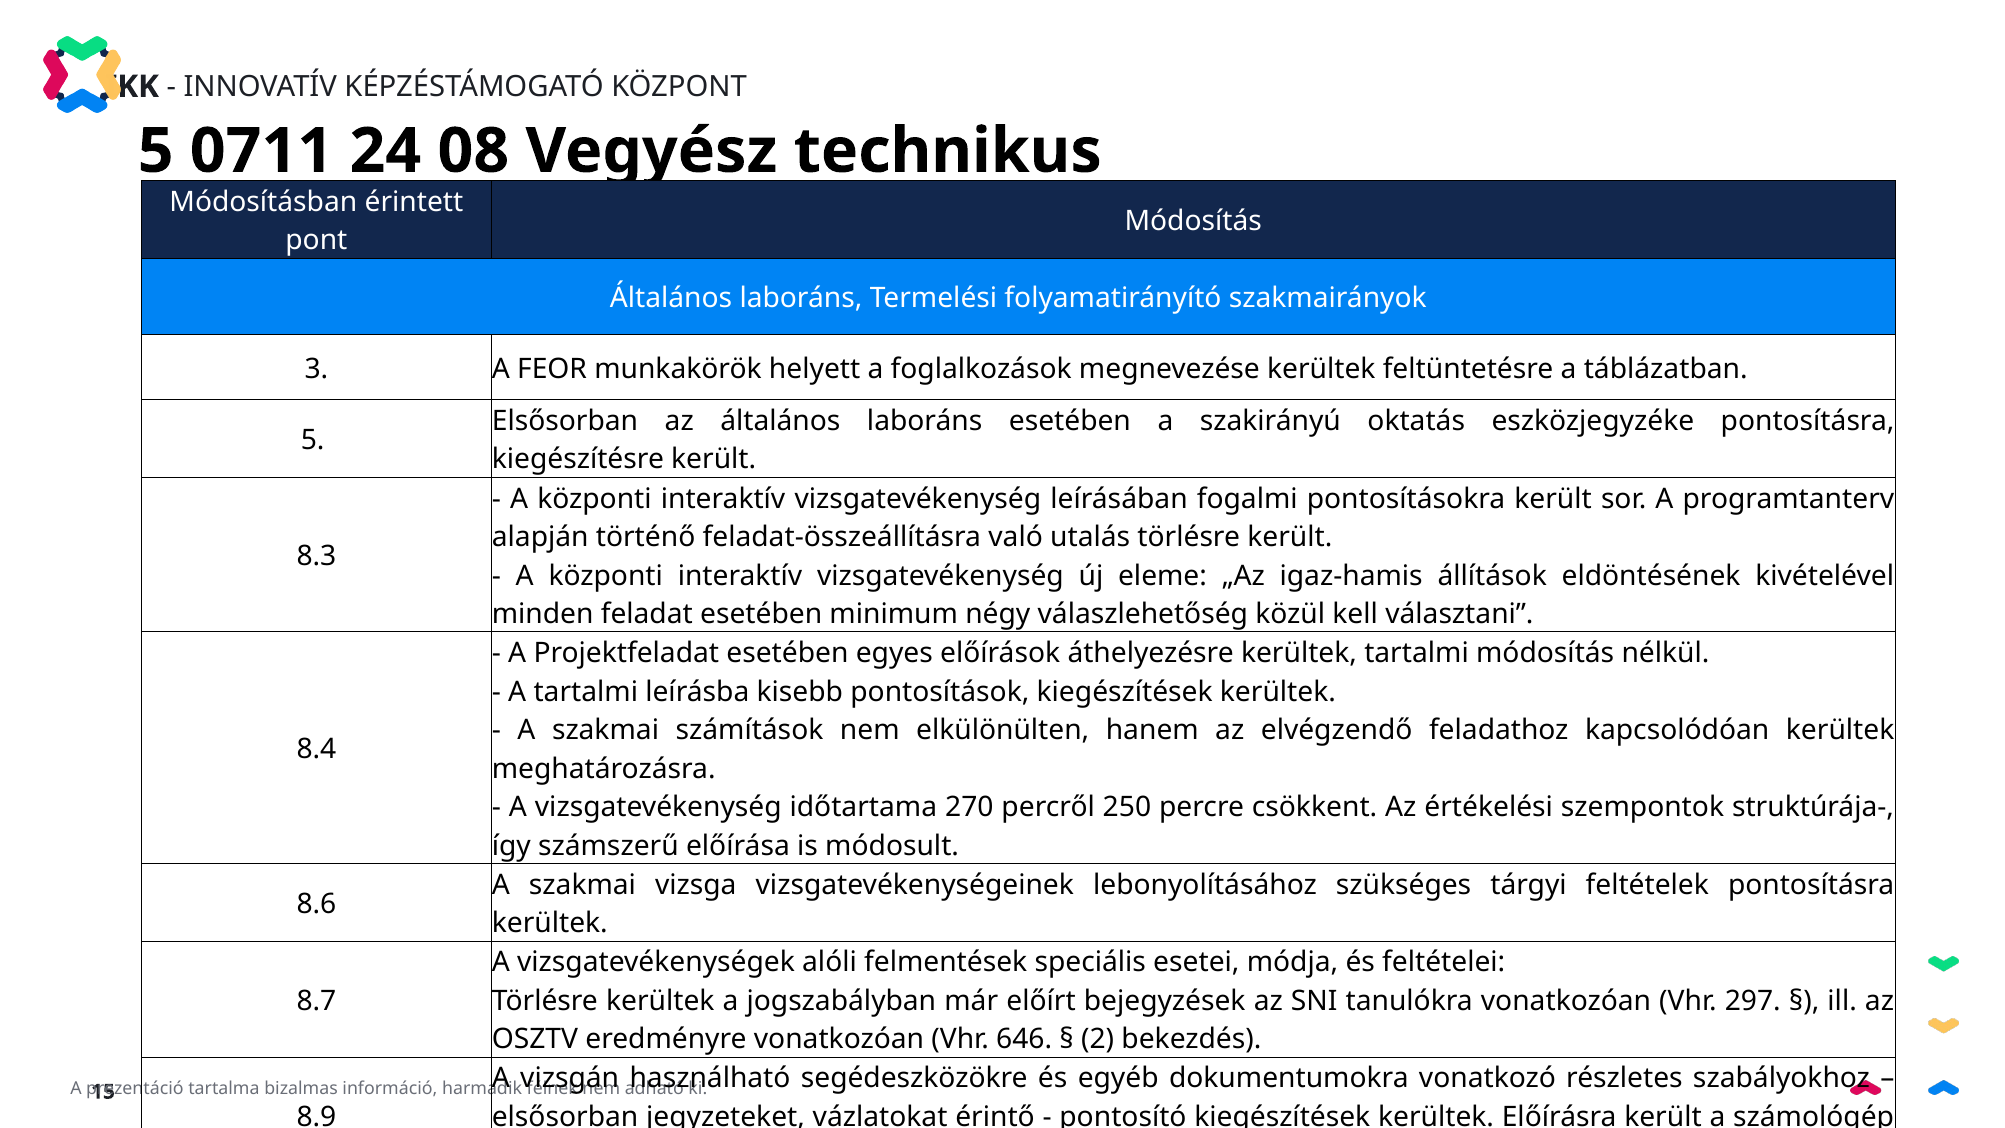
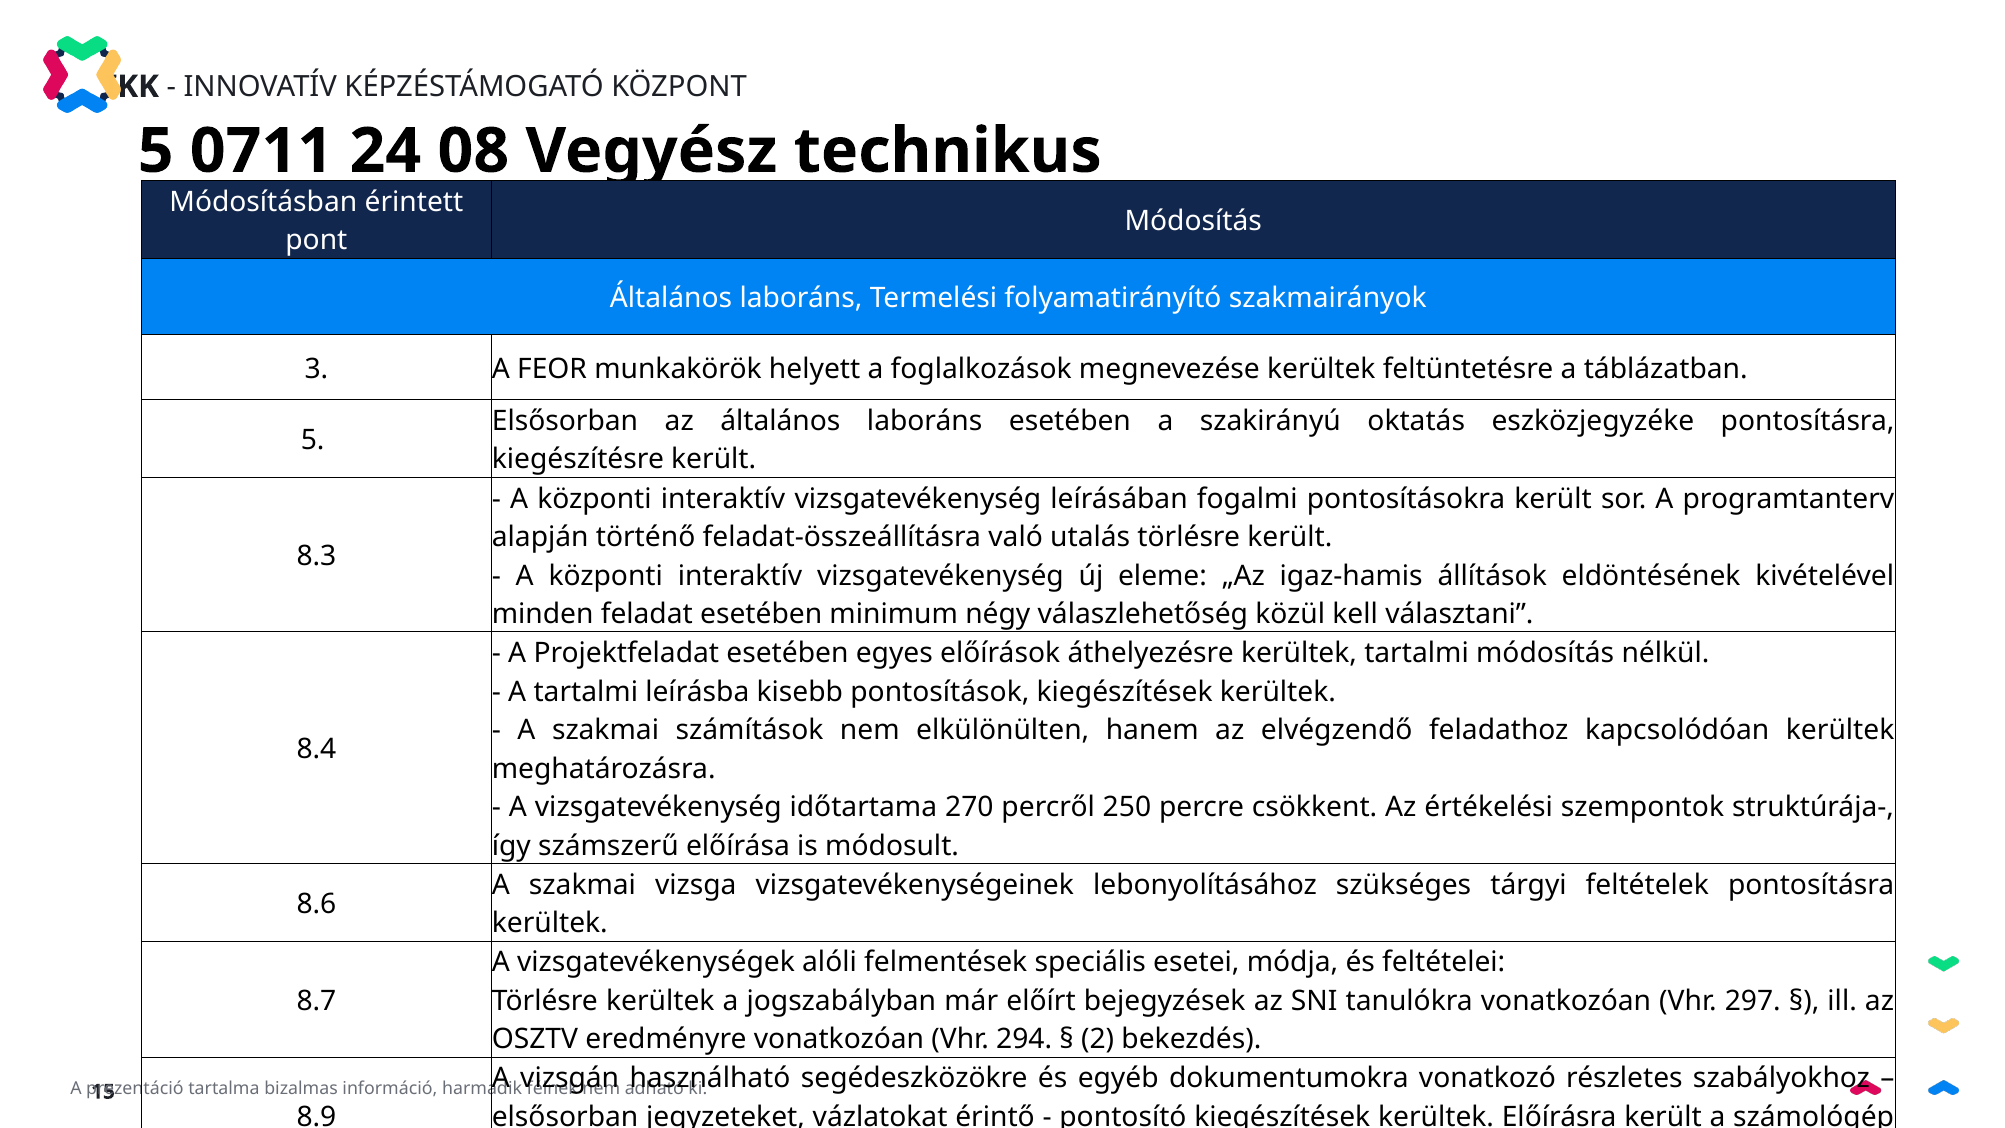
646: 646 -> 294 (1024, 1039)
